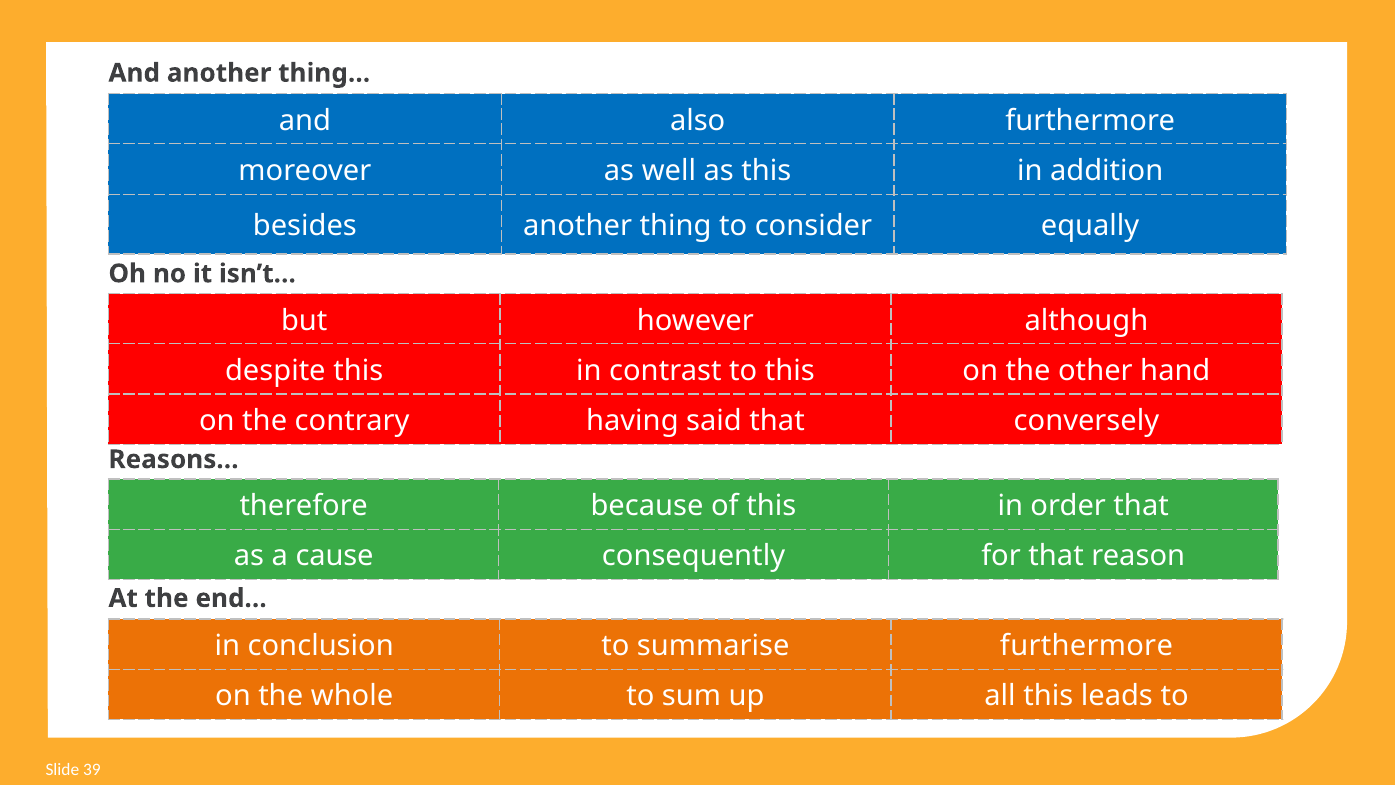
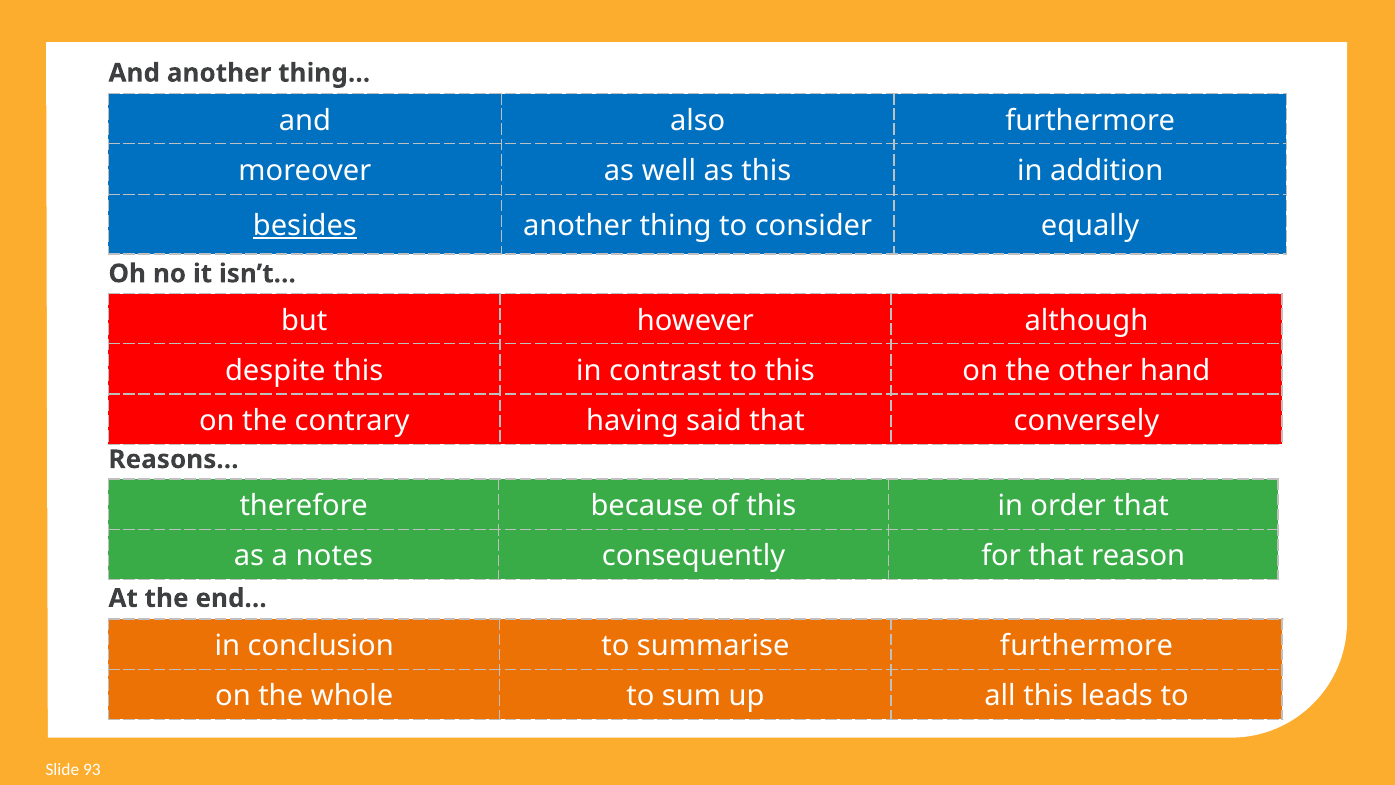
besides underline: none -> present (305, 226)
cause: cause -> notes (334, 556)
39: 39 -> 93 (92, 769)
